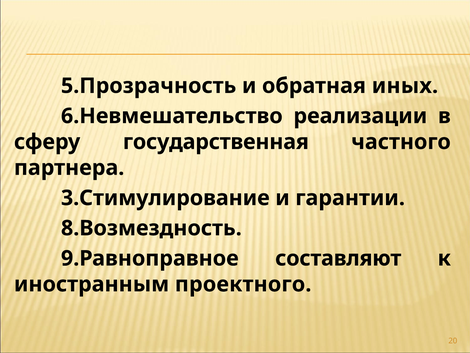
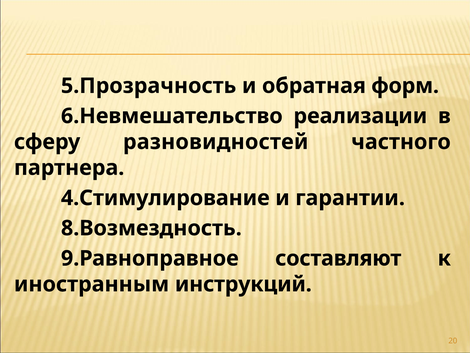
иных: иных -> форм (405, 86)
государственная: государственная -> разновидностей (216, 142)
3.Стимулирование: 3.Стимулирование -> 4.Стимулирование (165, 198)
проектного: проектного -> инструкций (243, 284)
